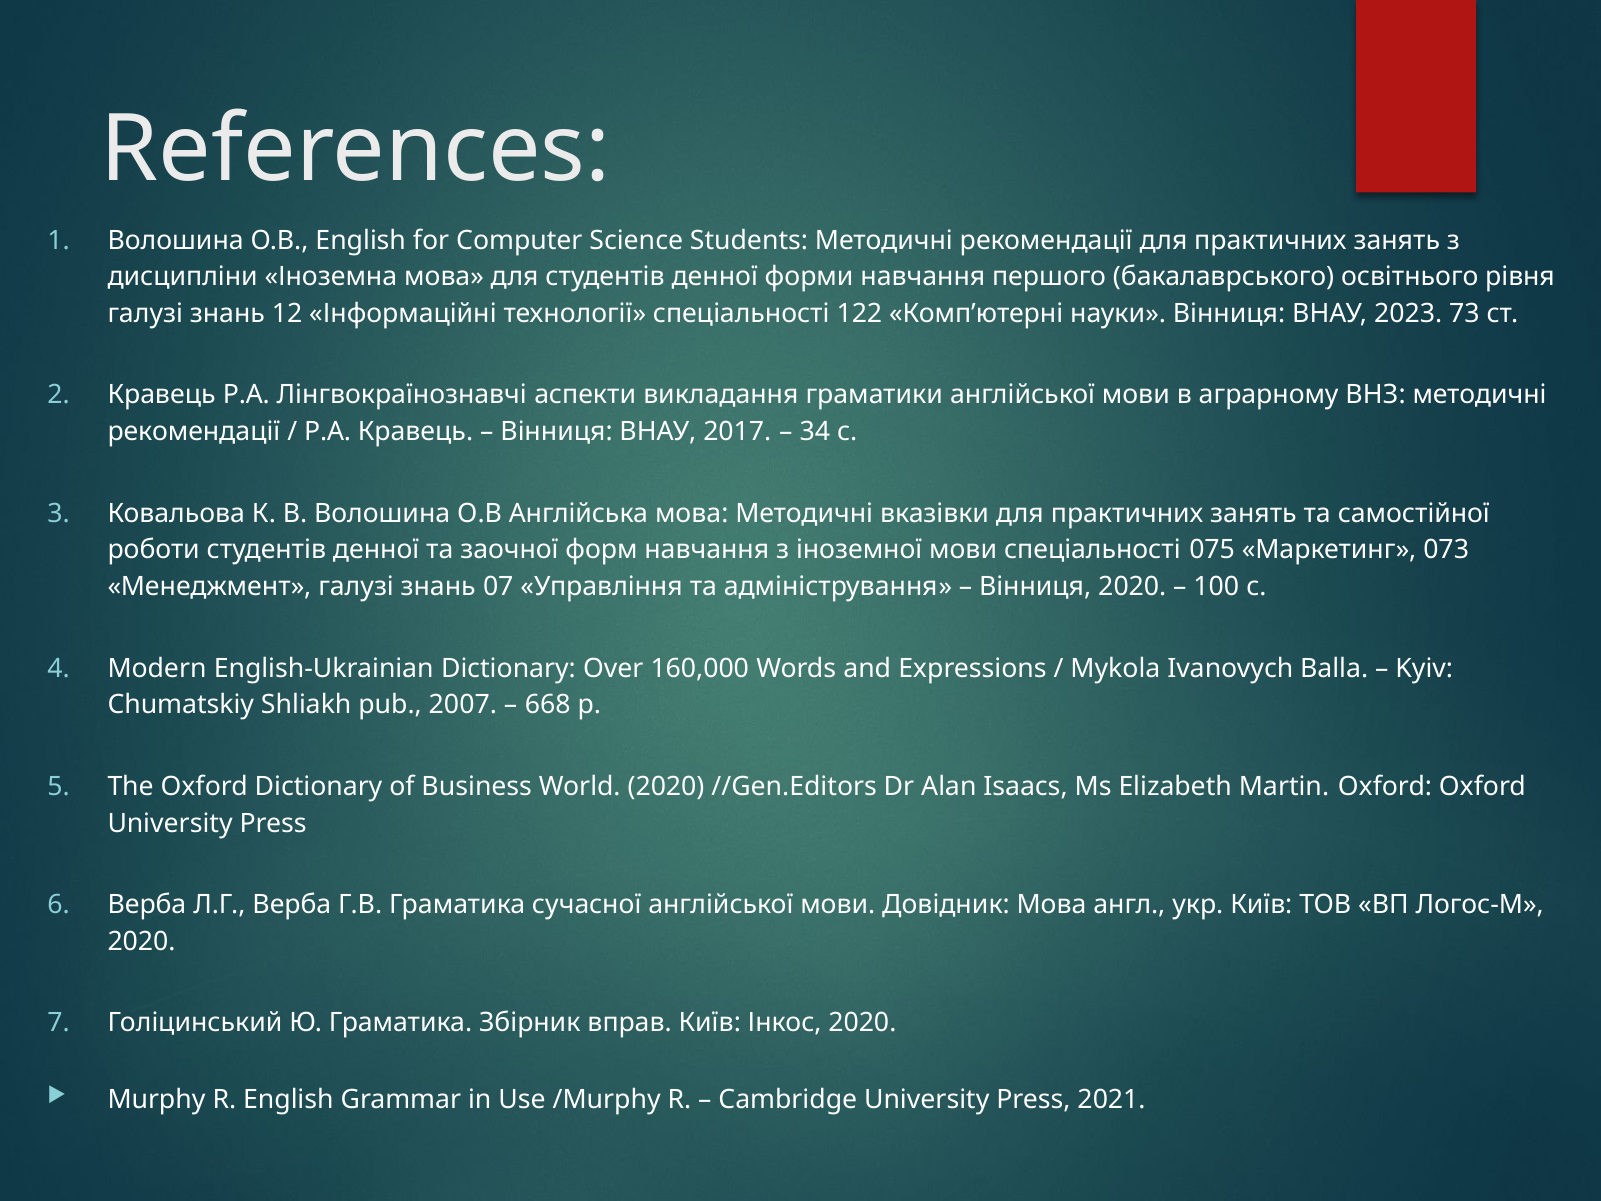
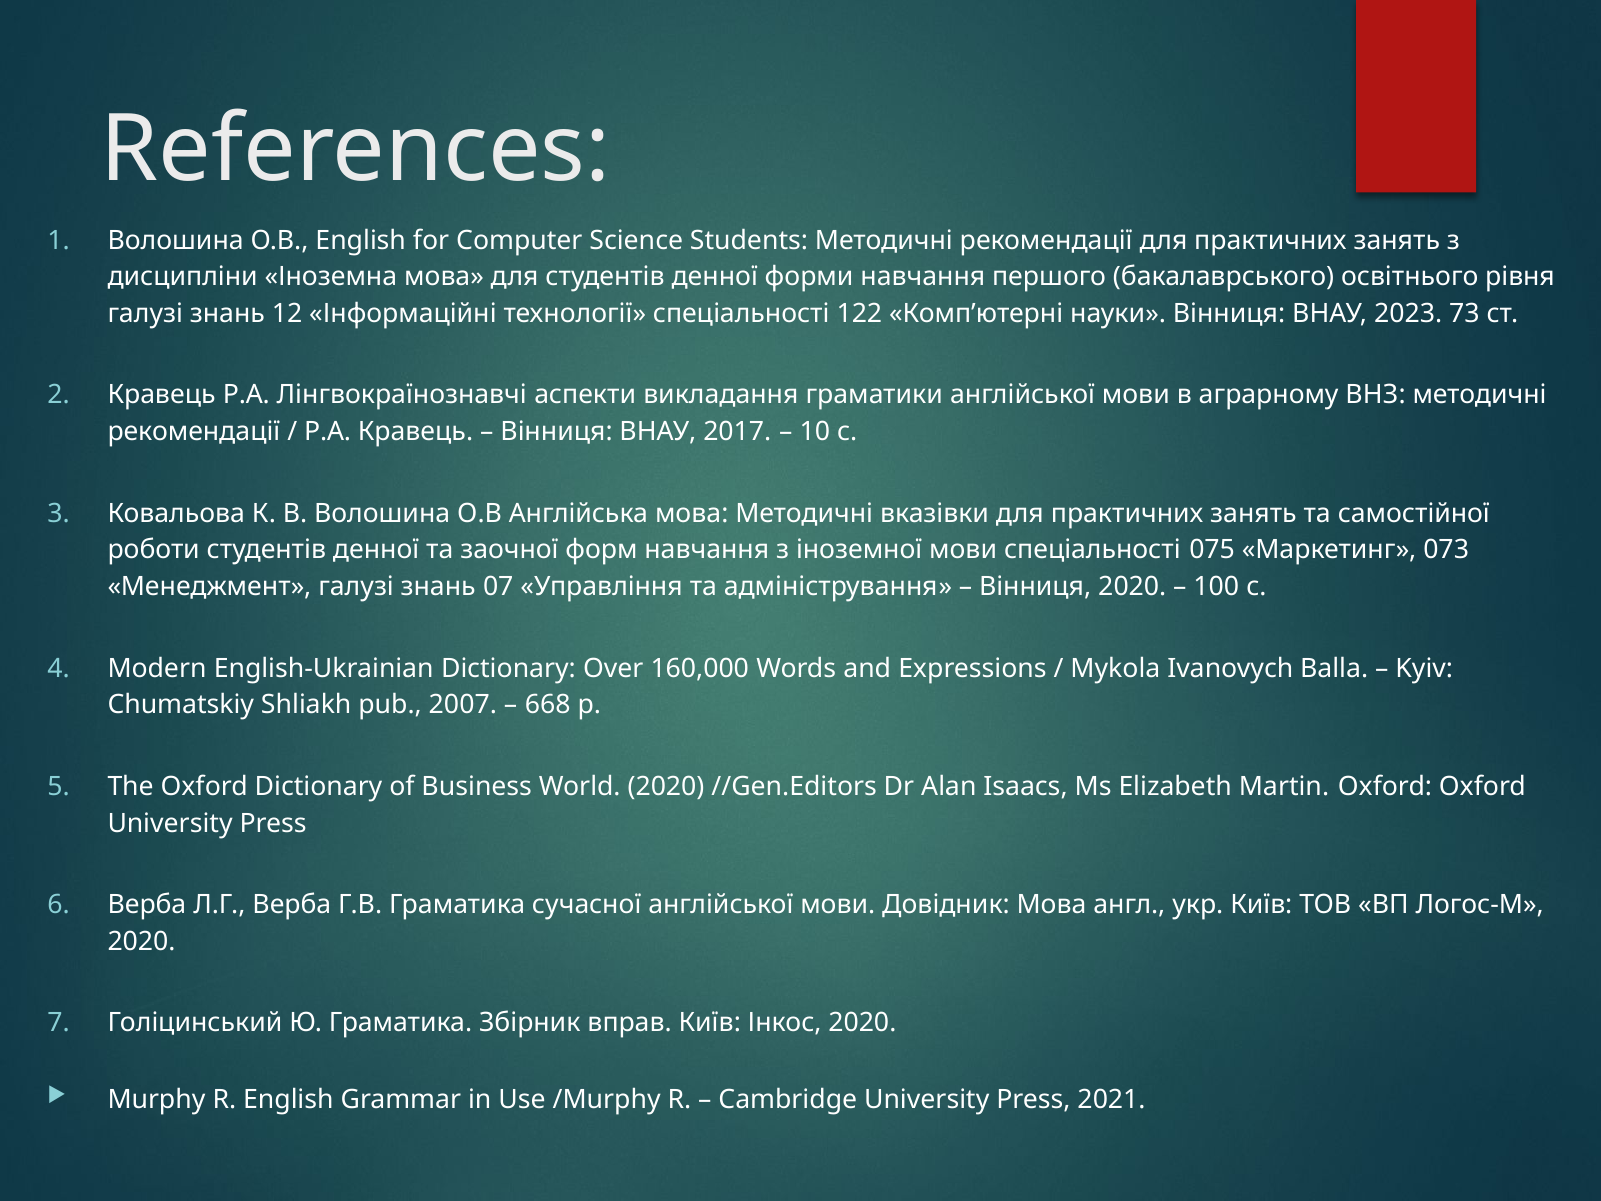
34: 34 -> 10 (815, 432)
